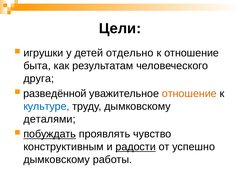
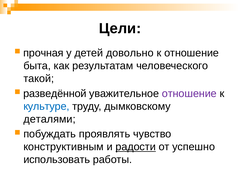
игрушки: игрушки -> прочная (43, 53)
отдельно: отдельно -> довольно (130, 53)
друга: друга -> такой (39, 79)
отношение colour: orange -> purple (189, 94)
побуждать underline: present -> none (50, 134)
дымковскому: дымковскому -> использовать (57, 160)
